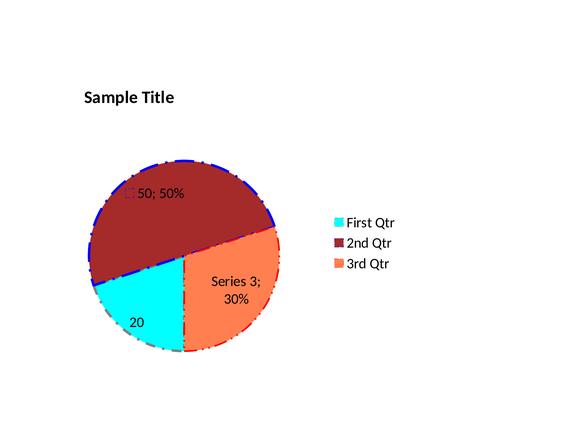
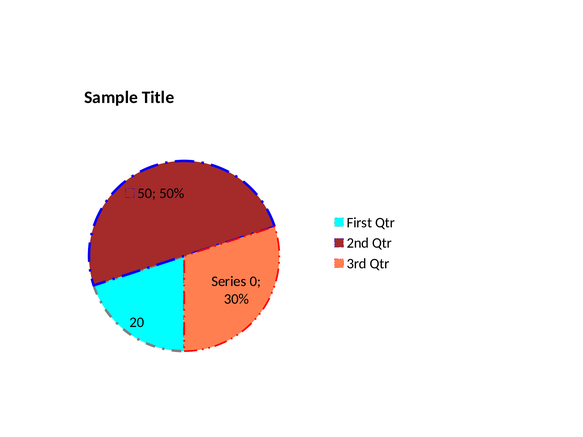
3: 3 -> 0 (255, 282)
